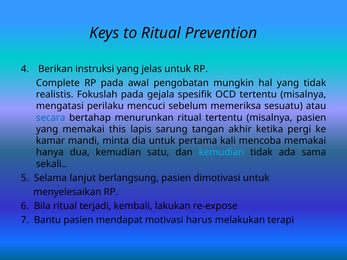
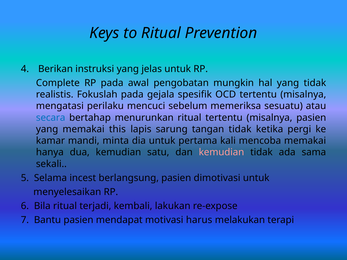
tangan akhir: akhir -> tidak (240, 129)
kemudian colour: light blue -> pink (221, 152)
lanjut: lanjut -> incest (83, 178)
